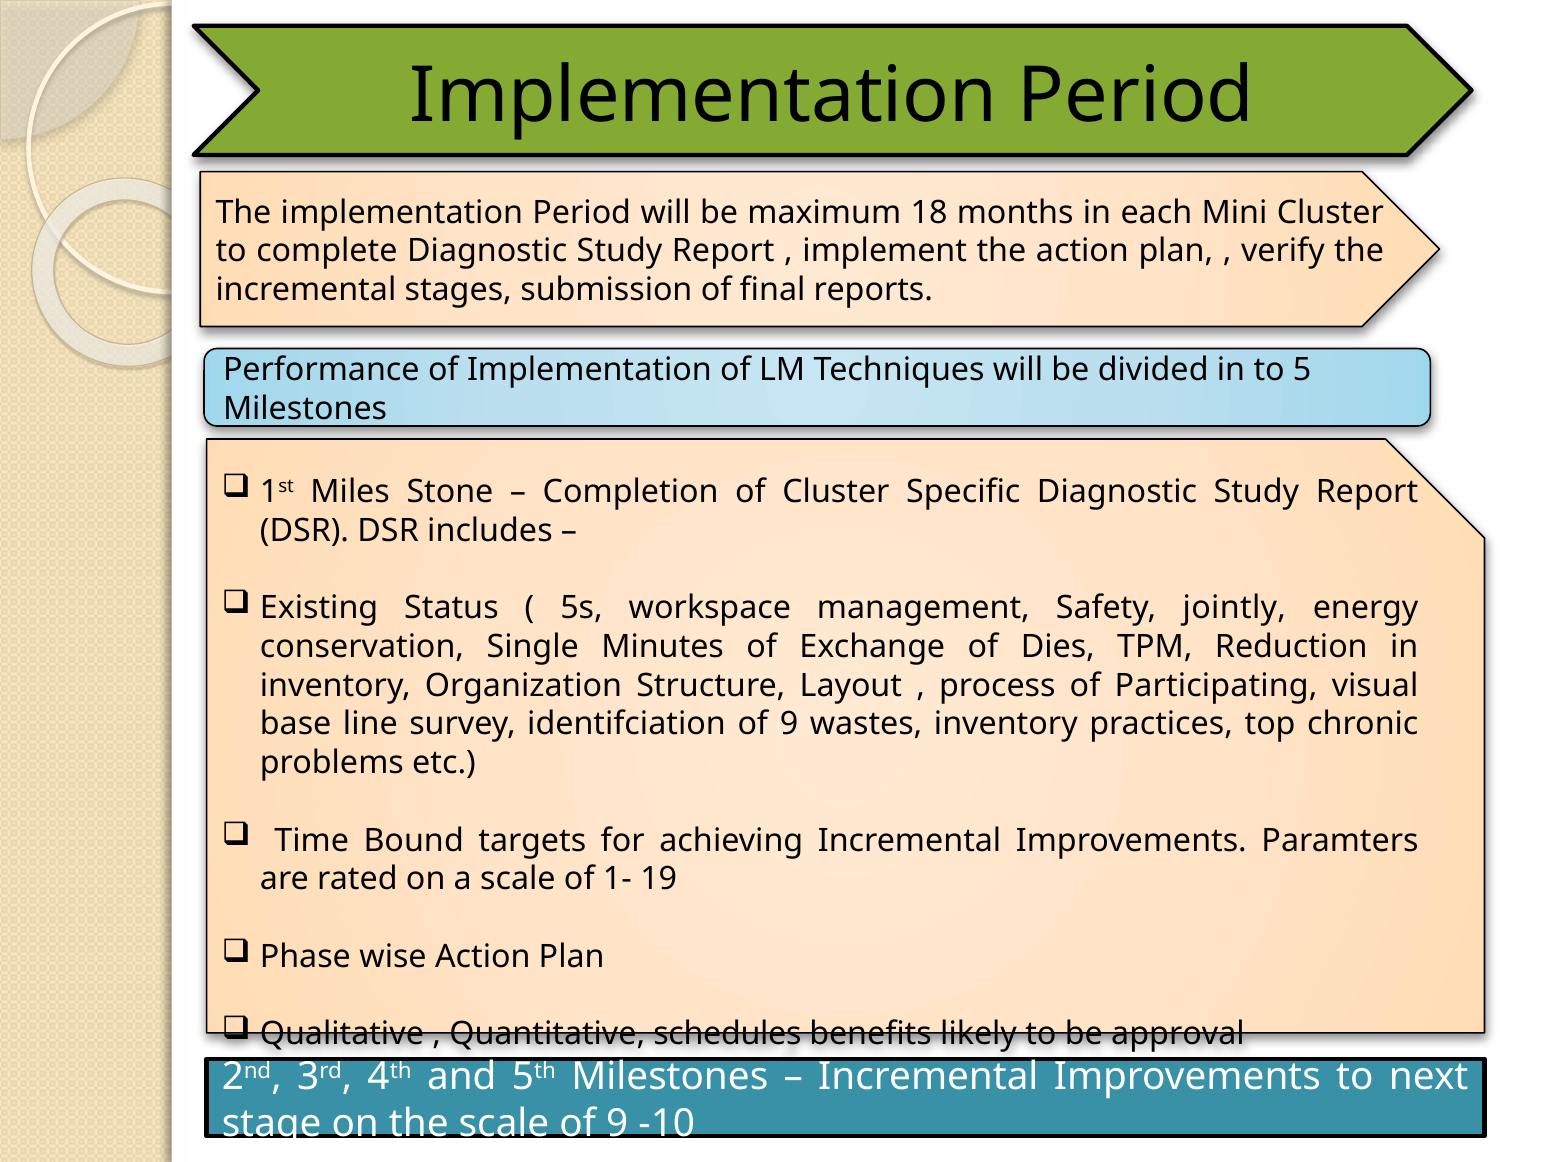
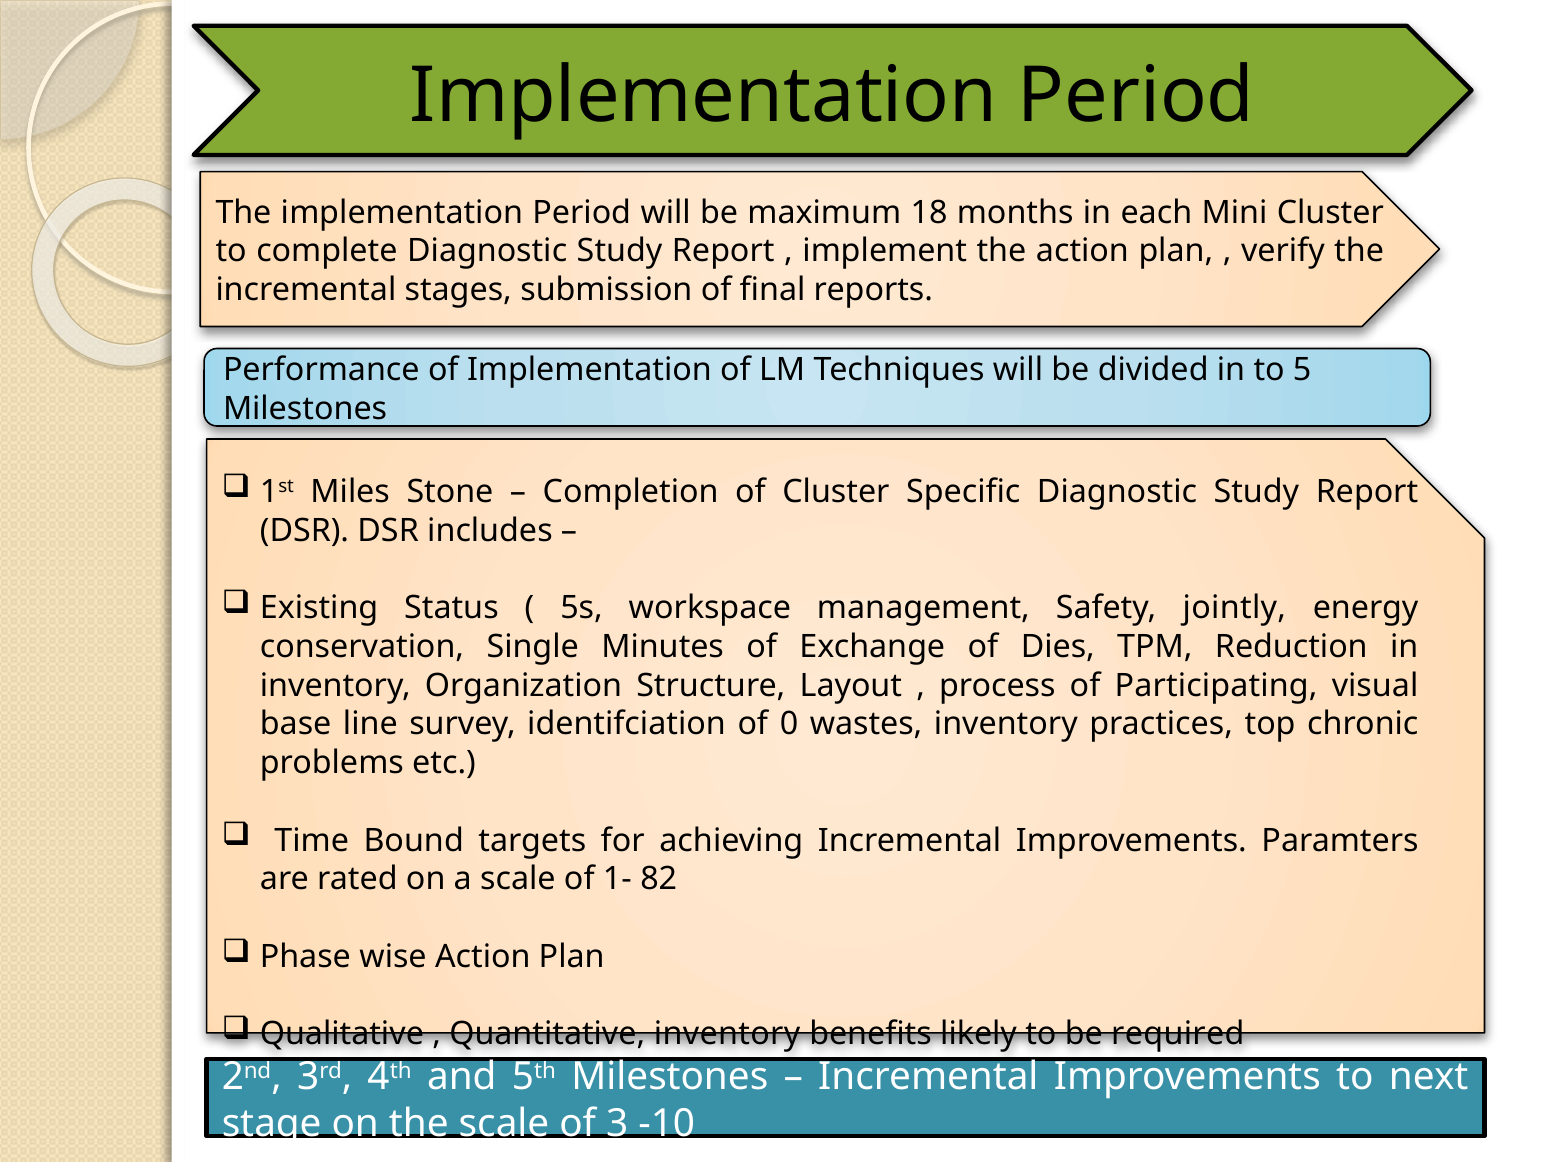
identifciation of 9: 9 -> 0 (789, 724)
19: 19 -> 82 (659, 879)
Quantitative schedules: schedules -> inventory (727, 1034)
approval: approval -> required (1178, 1034)
scale of 9: 9 -> 3 (617, 1123)
